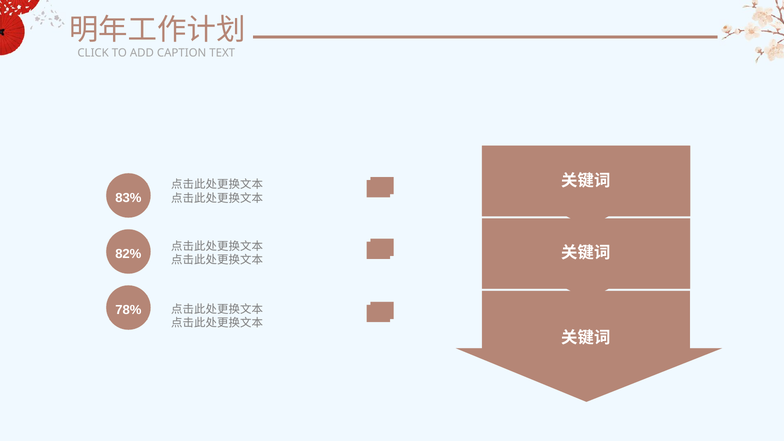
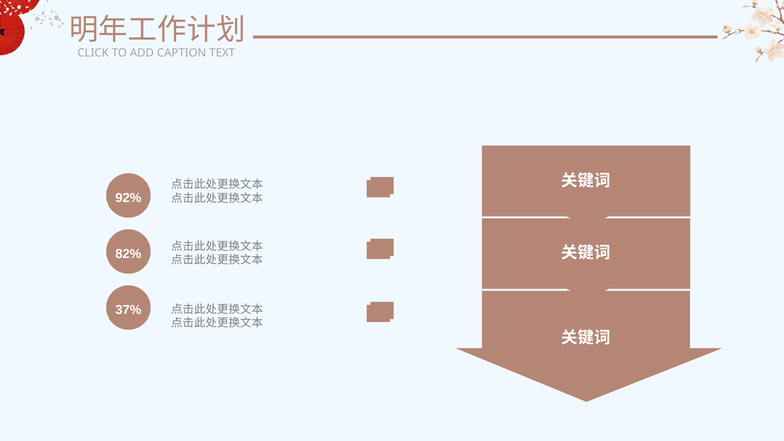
83%: 83% -> 92% (128, 198)
78%: 78% -> 37% (128, 310)
